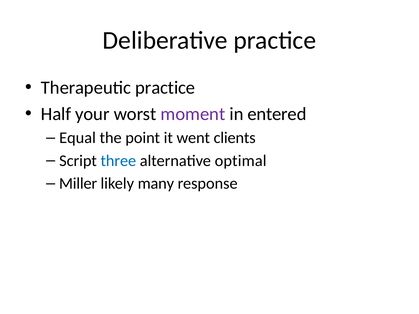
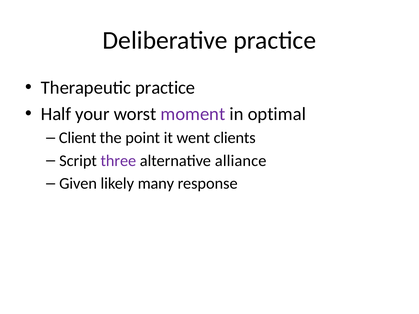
entered: entered -> optimal (277, 114)
Equal: Equal -> Client (78, 138)
three colour: blue -> purple (118, 161)
optimal: optimal -> alliance (241, 161)
Miller: Miller -> Given (78, 184)
